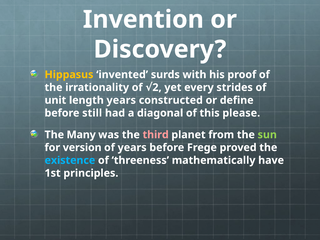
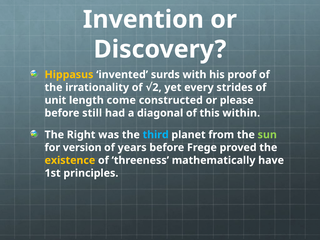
length years: years -> come (121, 100)
define: define -> please (237, 100)
please: please -> within (241, 113)
Many: Many -> Right (81, 135)
third colour: pink -> light blue (156, 135)
existence colour: light blue -> yellow (70, 160)
